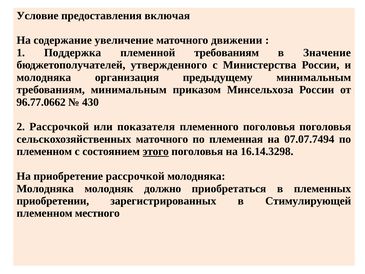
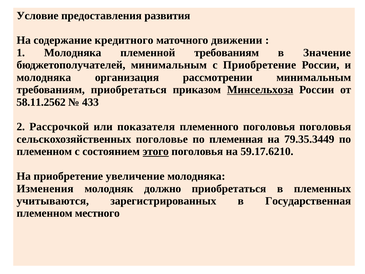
включая: включая -> развития (167, 16)
увеличение: увеличение -> кредитного (124, 40)
1 Поддержка: Поддержка -> Молодняка (73, 53)
бюджетополучателей утвержденного: утвержденного -> минимальным (169, 65)
с Министерства: Министерства -> Приобретение (260, 65)
предыдущему: предыдущему -> рассмотрении (218, 77)
требованиям минимальным: минимальным -> приобретаться (129, 90)
Минсельхоза underline: none -> present (260, 90)
96.77.0662: 96.77.0662 -> 58.11.2562 (41, 102)
430: 430 -> 433 (90, 102)
сельскохозяйственных маточного: маточного -> поголовье (162, 139)
07.07.7494: 07.07.7494 -> 79.35.3449 (309, 139)
16.14.3298: 16.14.3298 -> 59.17.6210 (267, 151)
приобретение рассрочкой: рассрочкой -> увеличение (135, 176)
Молодняка: Молодняка -> Изменения (45, 188)
приобретении: приобретении -> учитываются (53, 201)
Стимулирующей: Стимулирующей -> Государственная (308, 201)
